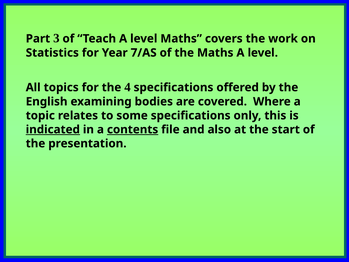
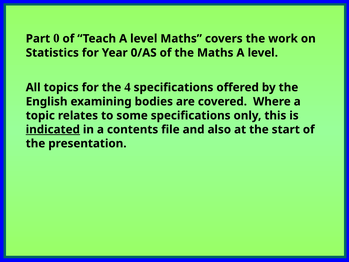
3: 3 -> 0 (56, 38)
7/AS: 7/AS -> 0/AS (144, 53)
contents underline: present -> none (133, 129)
